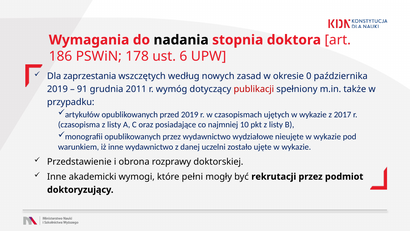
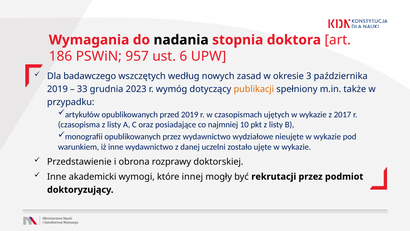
178: 178 -> 957 (137, 56)
zaprzestania: zaprzestania -> badawczego (90, 76)
0: 0 -> 3 (309, 76)
91: 91 -> 33 (82, 89)
2011: 2011 -> 2023 (136, 89)
publikacji colour: red -> orange (254, 89)
pełni: pełni -> innej (192, 176)
